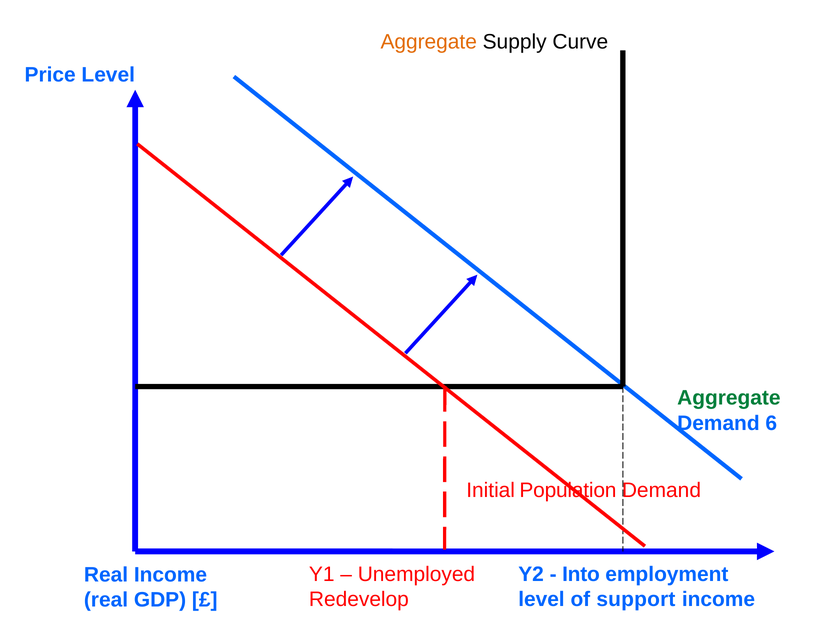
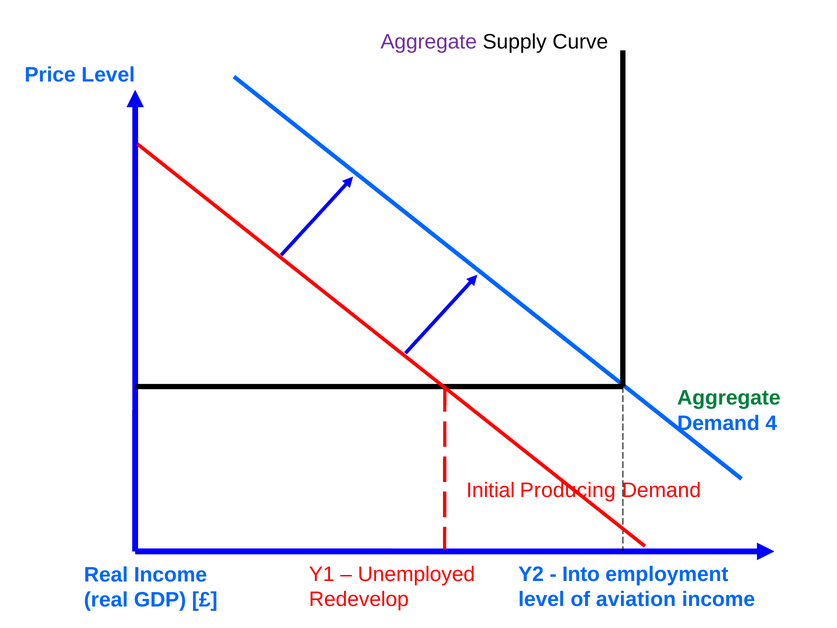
Aggregate colour: orange -> purple (429, 42)
6: 6 -> 4 (771, 423)
Population: Population -> Producing (568, 490)
support: support -> aviation (636, 599)
